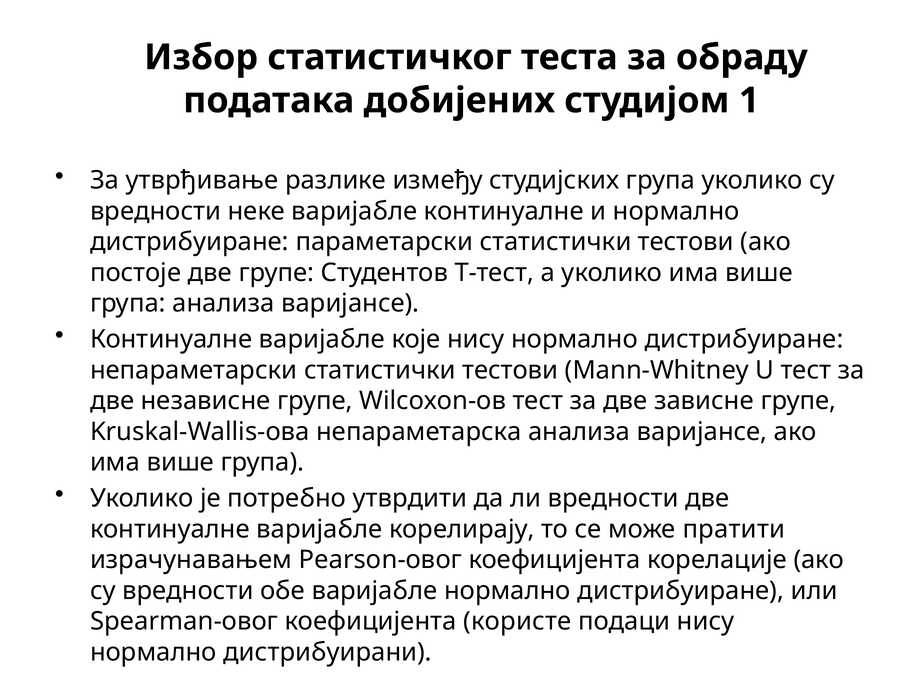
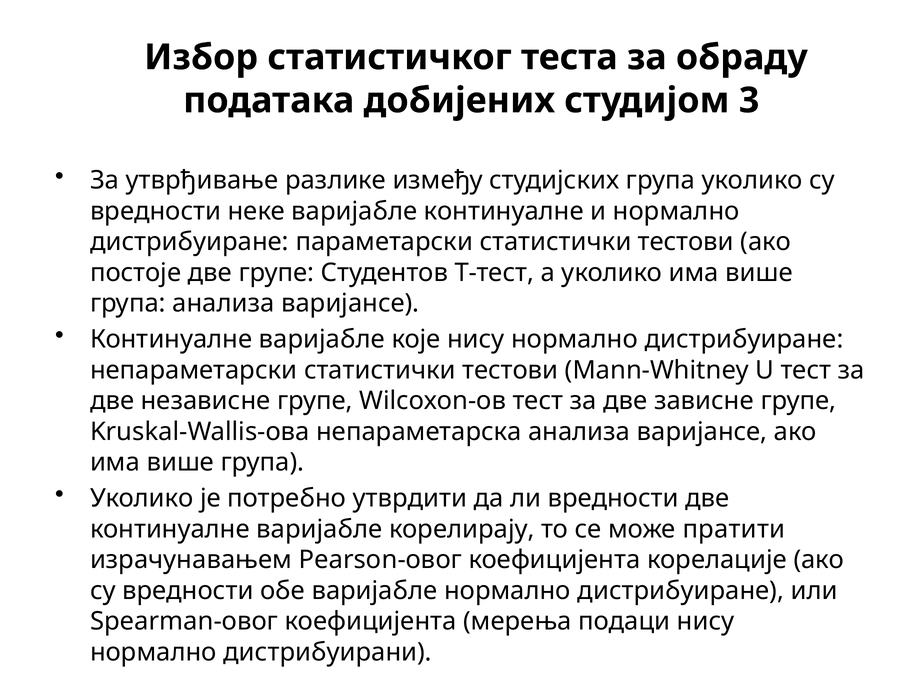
1: 1 -> 3 (749, 101)
користе: користе -> мерења (517, 622)
